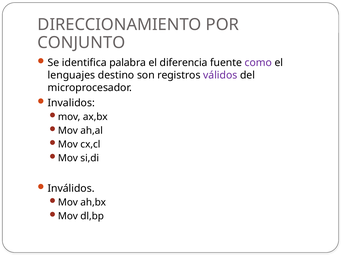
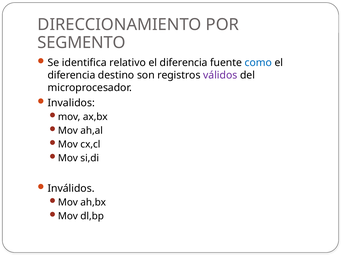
CONJUNTO: CONJUNTO -> SEGMENTO (81, 43)
palabra: palabra -> relativo (128, 63)
como colour: purple -> blue (258, 63)
lenguajes: lenguajes -> diferencia (72, 75)
